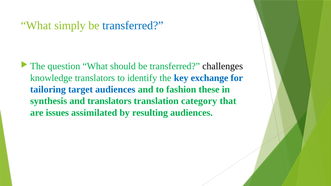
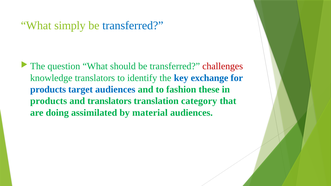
challenges colour: black -> red (223, 66)
tailoring: tailoring -> products (48, 90)
synthesis: synthesis -> products (49, 101)
issues: issues -> doing (57, 113)
resulting: resulting -> material (150, 113)
